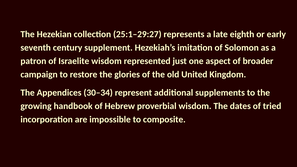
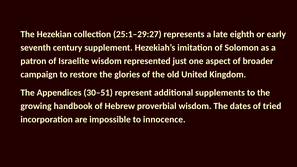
30–34: 30–34 -> 30–51 (98, 93)
composite: composite -> innocence (164, 119)
